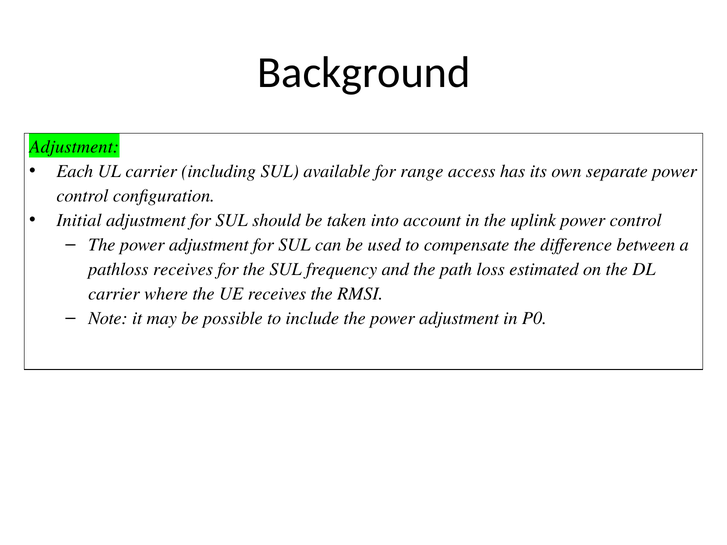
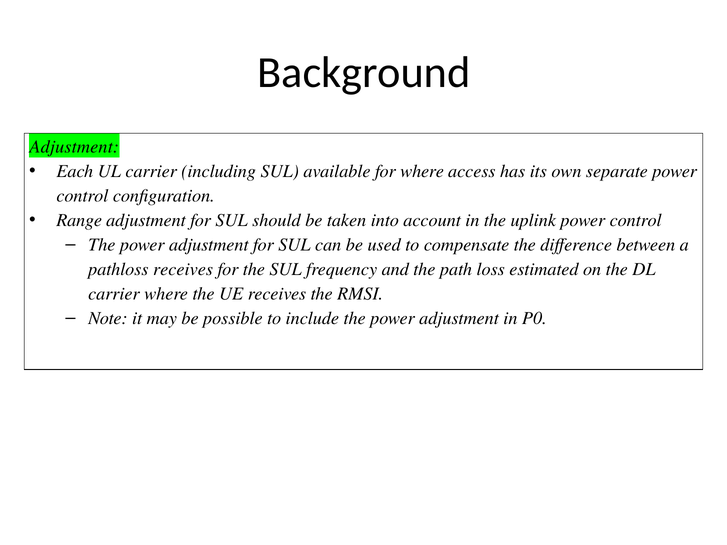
for range: range -> where (422, 171)
Initial: Initial -> Range (79, 220)
